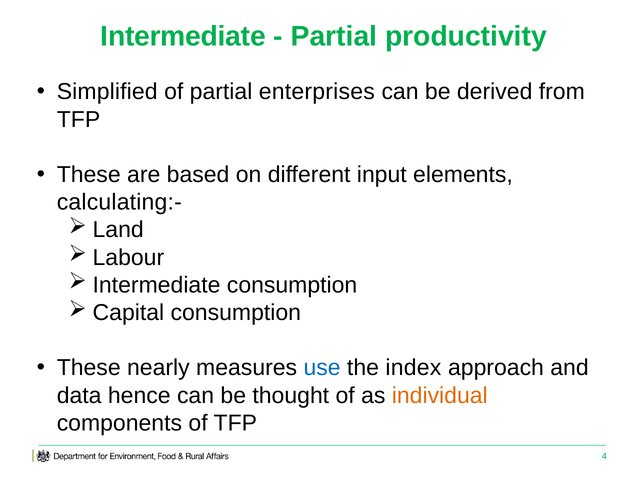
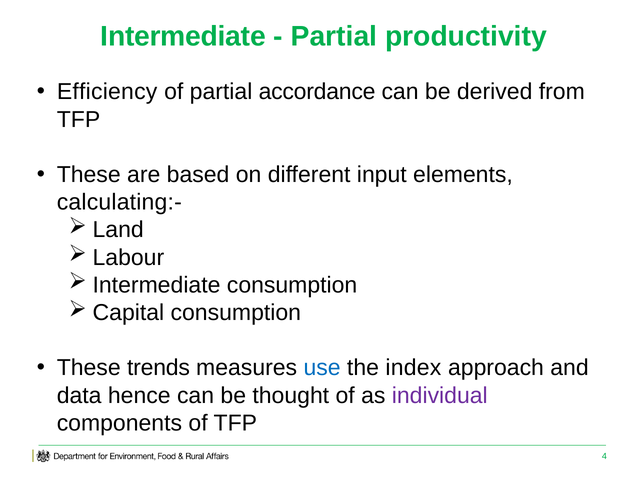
Simplified: Simplified -> Efficiency (107, 92)
enterprises: enterprises -> accordance (317, 92)
nearly: nearly -> trends (159, 368)
individual colour: orange -> purple (440, 395)
